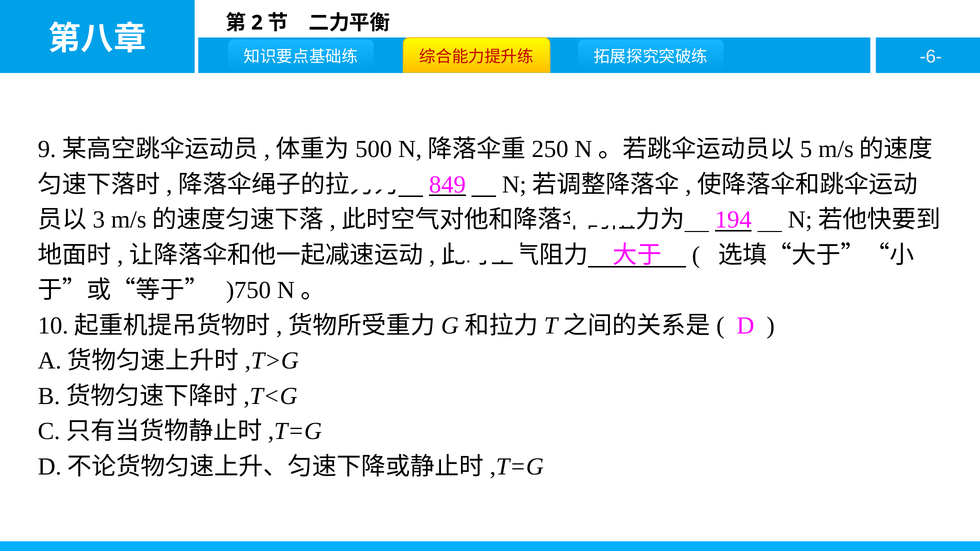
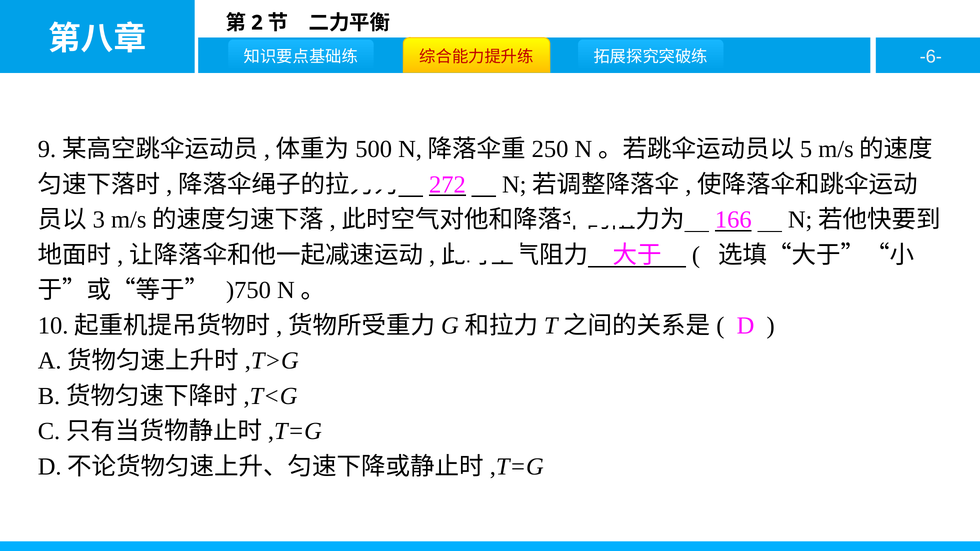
849: 849 -> 272 (447, 185)
194: 194 -> 166 (733, 220)
